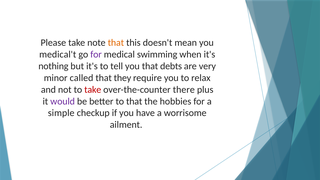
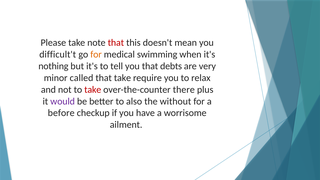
that colour: orange -> red (116, 43)
medical't: medical't -> difficult't (58, 54)
for colour: purple -> orange (96, 54)
that they: they -> take (122, 78)
to that: that -> also (134, 101)
hobbies: hobbies -> without (175, 101)
simple: simple -> before (61, 113)
